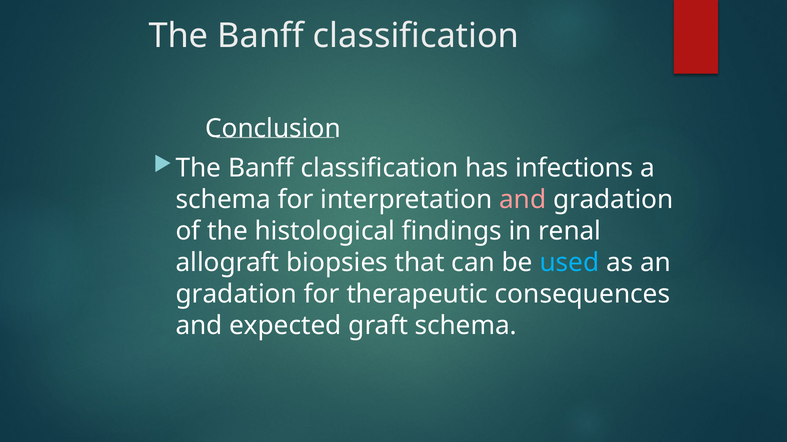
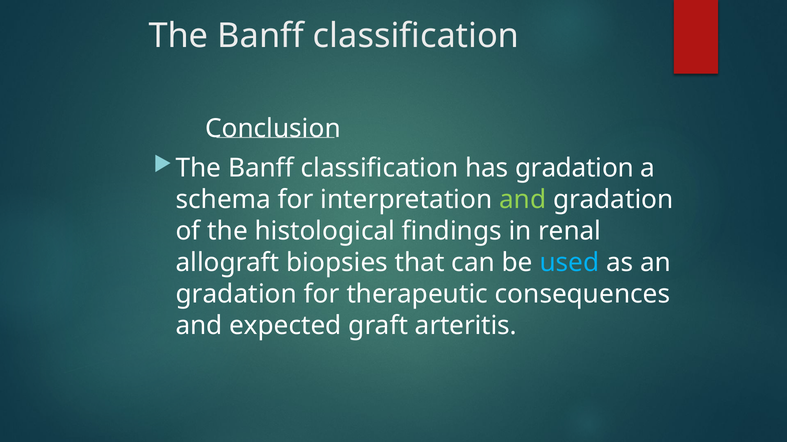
has infections: infections -> gradation (574, 168)
and colour: pink -> light green (523, 200)
graft schema: schema -> arteritis (466, 326)
